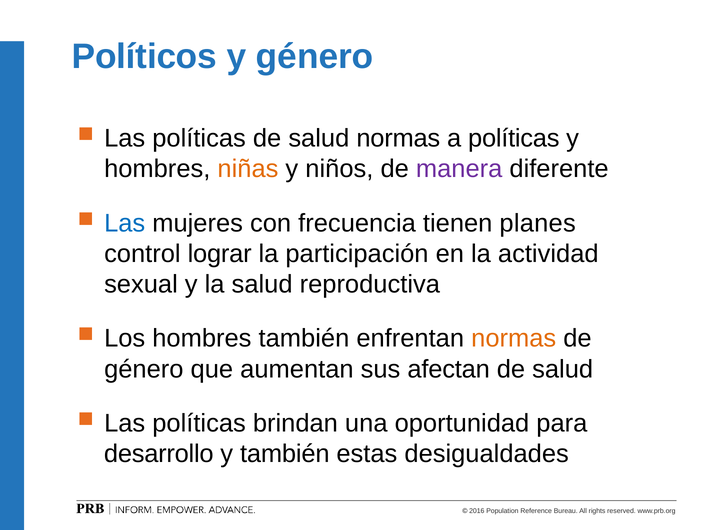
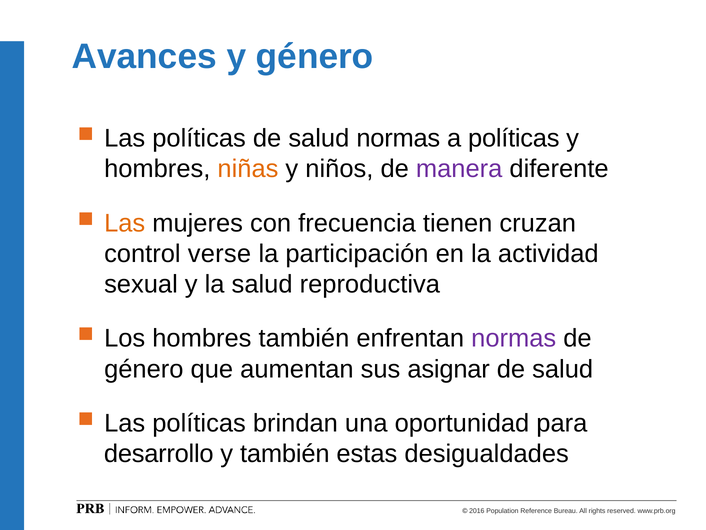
Políticos: Políticos -> Avances (144, 57)
Las colour: blue -> orange (125, 223)
planes: planes -> cruzan (538, 223)
lograr: lograr -> verse (219, 254)
normas colour: orange -> purple (514, 338)
afectan: afectan -> asignar (449, 369)
